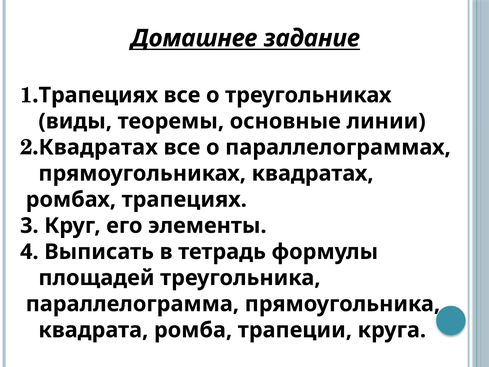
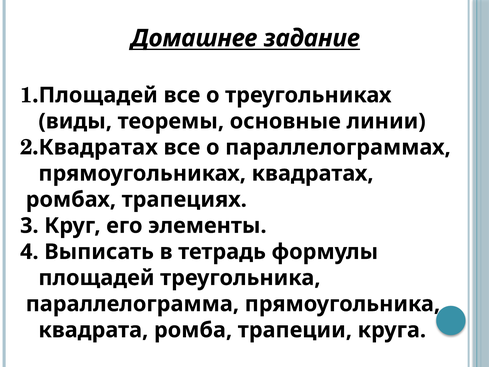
Трапециях: Трапециях -> Площадей (98, 95)
